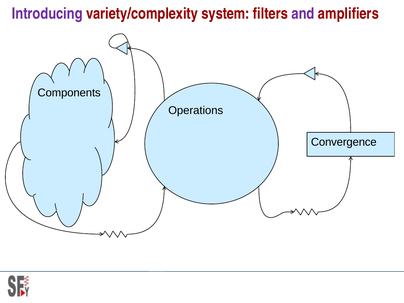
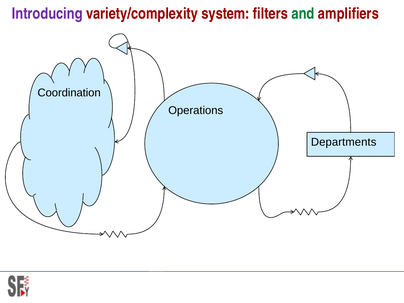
and colour: purple -> green (303, 14)
Components: Components -> Coordination (69, 93)
Convergence: Convergence -> Departments (344, 142)
